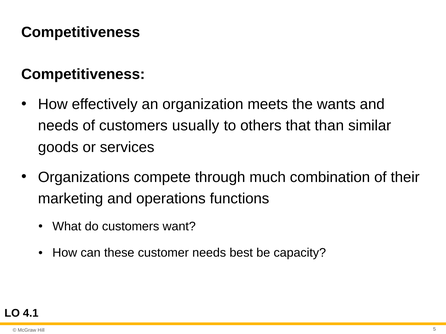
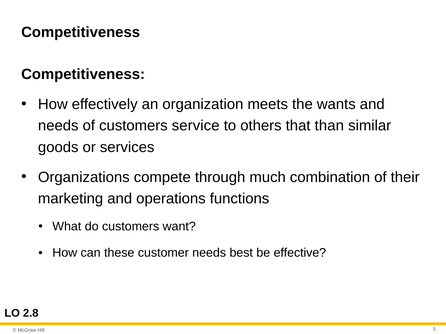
usually: usually -> service (196, 126)
capacity: capacity -> effective (300, 253)
4.1: 4.1 -> 2.8 (31, 314)
